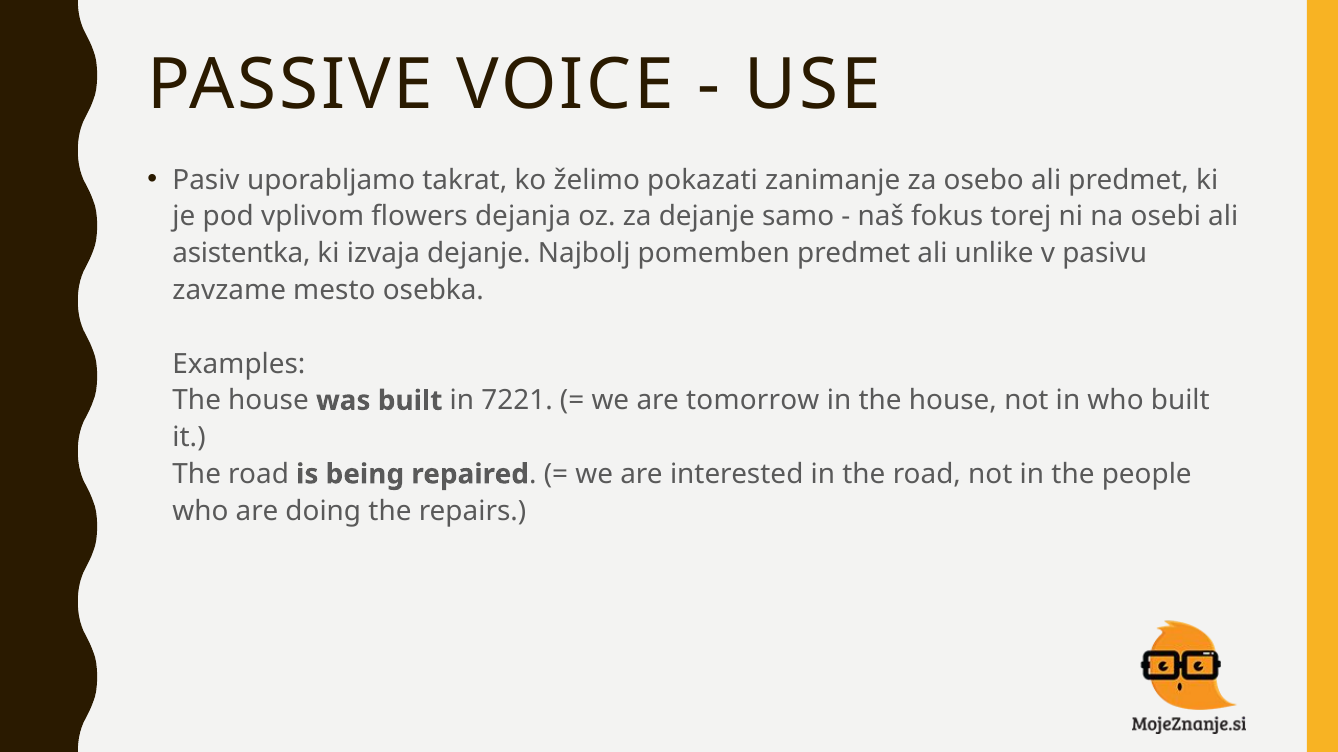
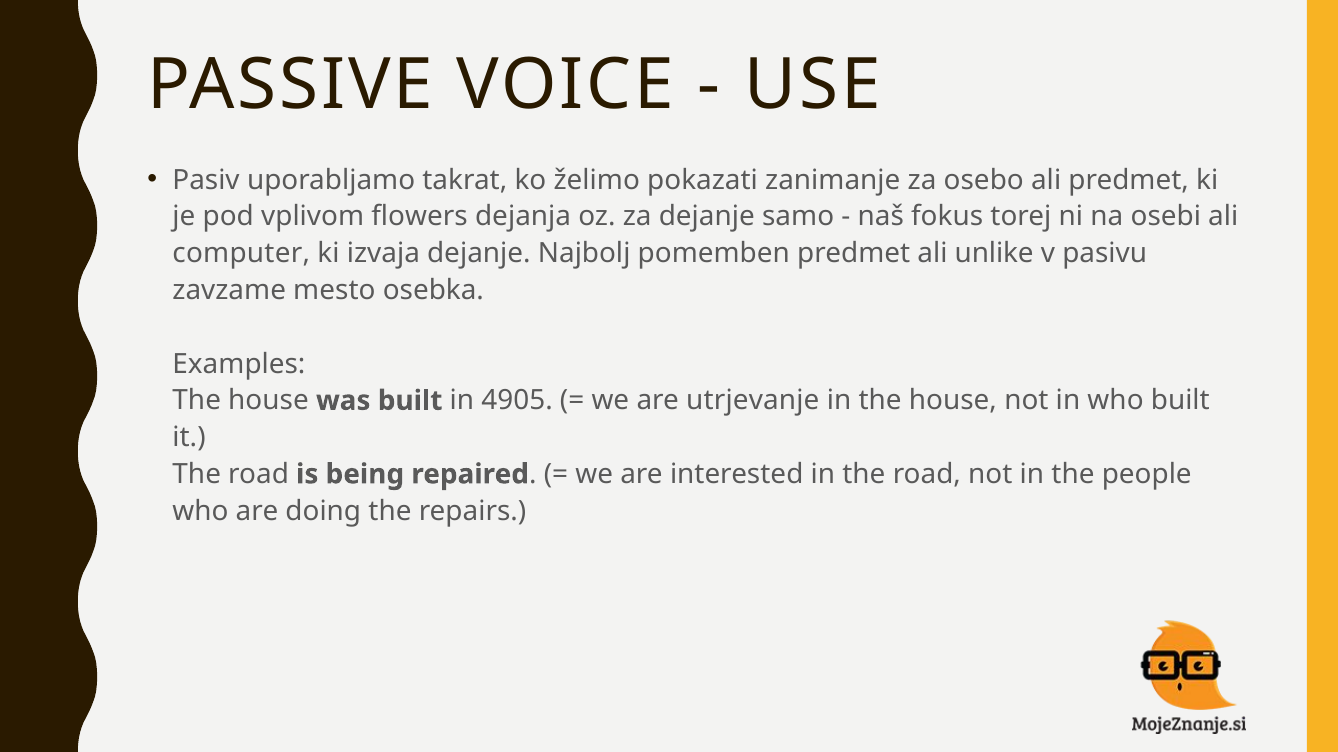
asistentka: asistentka -> computer (241, 254)
7221: 7221 -> 4905 (517, 401)
tomorrow: tomorrow -> utrjevanje (753, 401)
